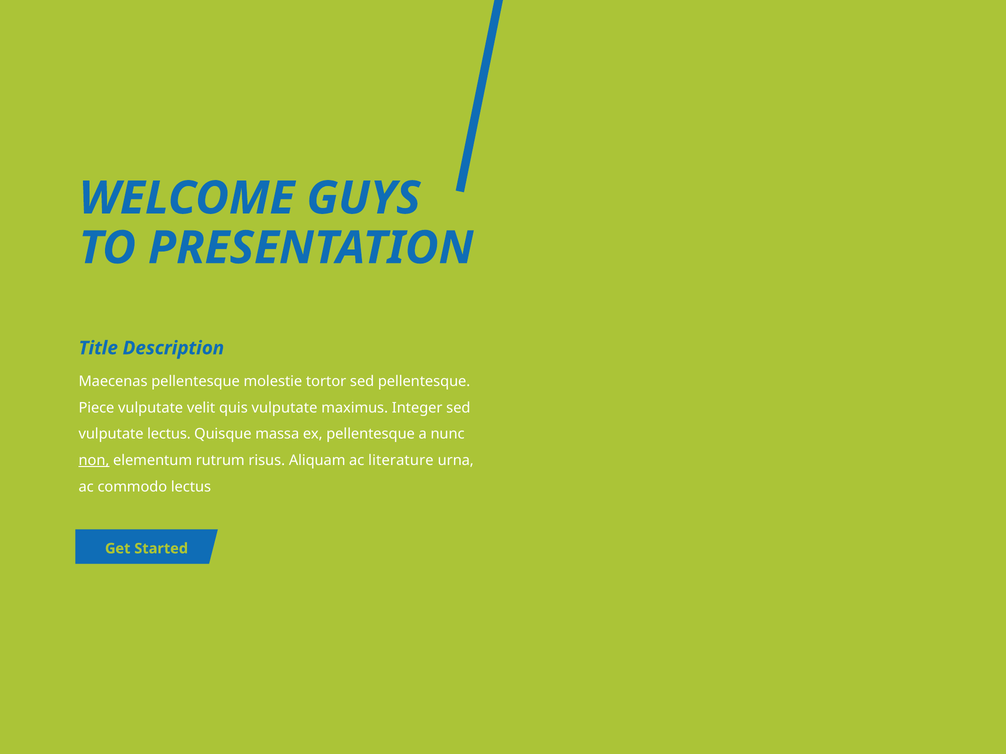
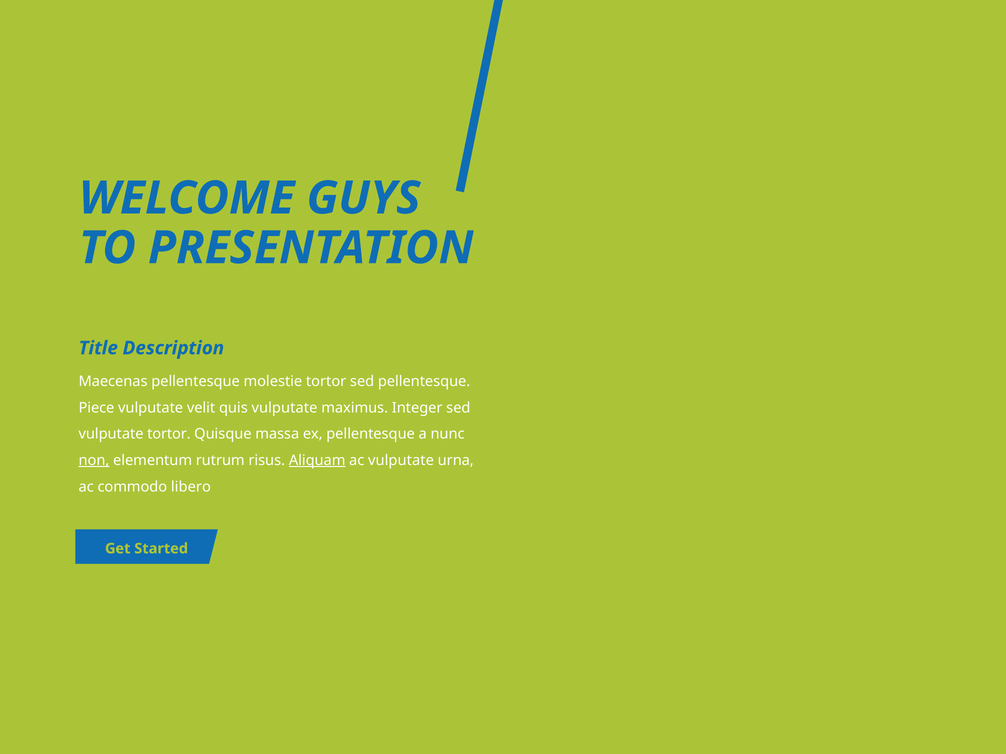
vulputate lectus: lectus -> tortor (169, 434)
Aliquam underline: none -> present (317, 461)
ac literature: literature -> vulputate (401, 461)
commodo lectus: lectus -> libero (191, 487)
